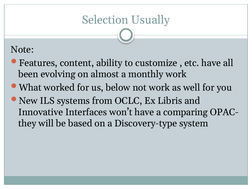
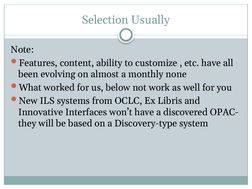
monthly work: work -> none (176, 74)
comparing: comparing -> discovered (186, 112)
